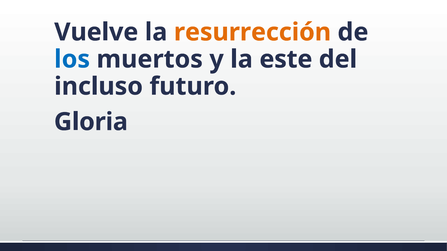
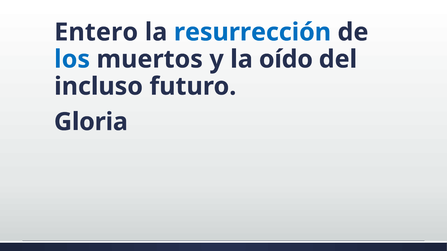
Vuelve: Vuelve -> Entero (96, 32)
resurrección colour: orange -> blue (252, 32)
este: este -> oído (286, 59)
